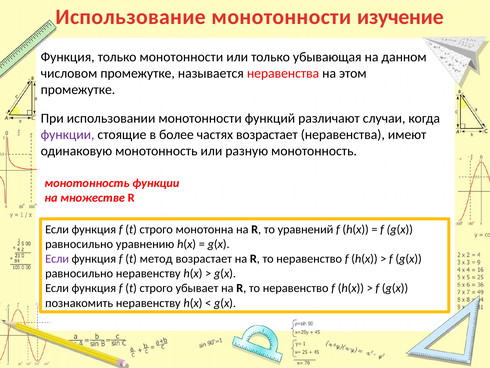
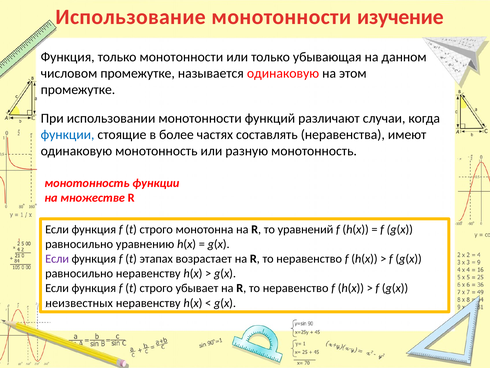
называется неравенства: неравенства -> одинаковую (283, 73)
функции colour: purple -> blue (68, 134)
частях возрастает: возрастает -> составлять (267, 134)
метод: метод -> этапах (156, 258)
познакомить: познакомить -> неизвестных (79, 303)
